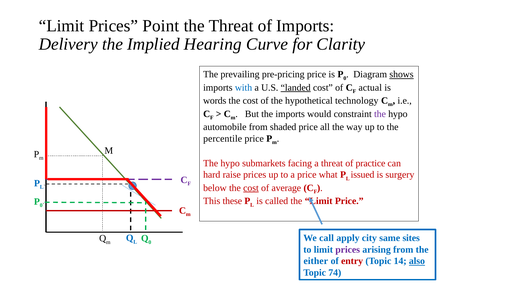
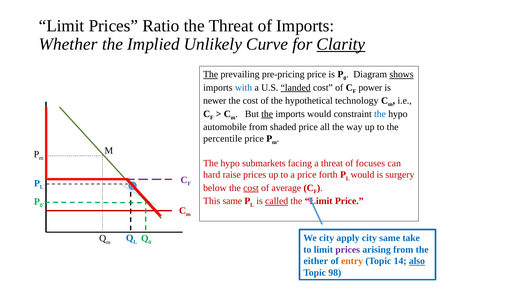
Point: Point -> Ratio (161, 26)
Delivery: Delivery -> Whether (68, 44)
Hearing: Hearing -> Unlikely (213, 44)
Clarity underline: none -> present (341, 44)
The underline: none -> present (211, 74)
actual: actual -> power (370, 88)
words: words -> newer (215, 101)
the underline: none -> present (267, 114)
the colour: purple -> blue (380, 114)
practice: practice -> focuses (370, 163)
what: what -> forth (328, 175)
issued: issued -> would (363, 175)
This these: these -> same (232, 201)
called underline: none -> present (277, 201)
We call: call -> city (327, 238)
sites: sites -> take (411, 238)
entry colour: red -> orange (352, 261)
74: 74 -> 98 (335, 273)
